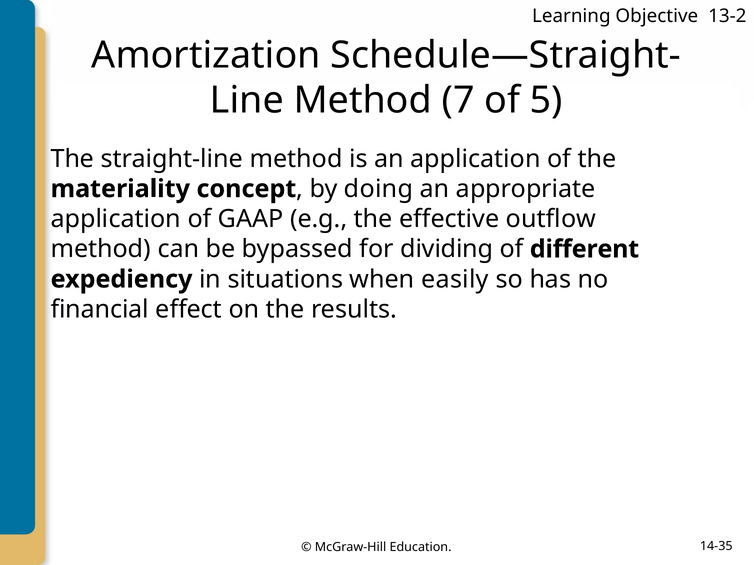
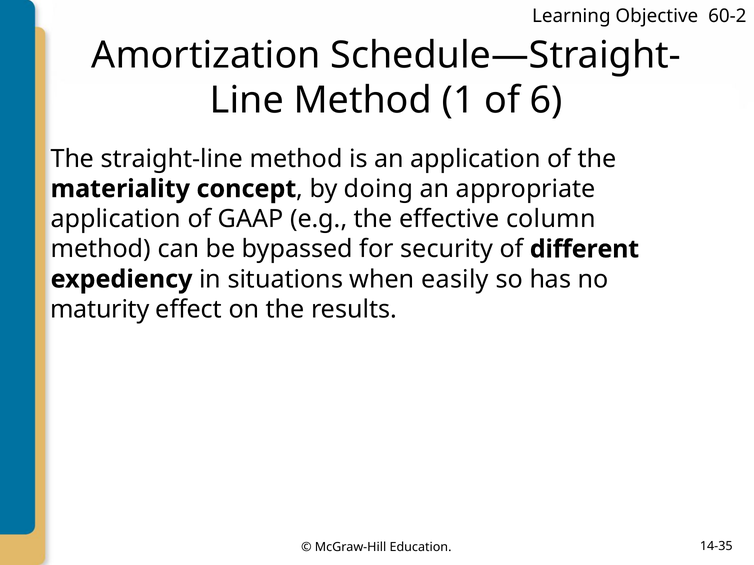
13-2: 13-2 -> 60-2 (727, 16)
7: 7 -> 1 (458, 101)
5: 5 -> 6 (546, 101)
outflow: outflow -> column (551, 219)
dividing: dividing -> security (447, 249)
financial: financial -> maturity (100, 310)
